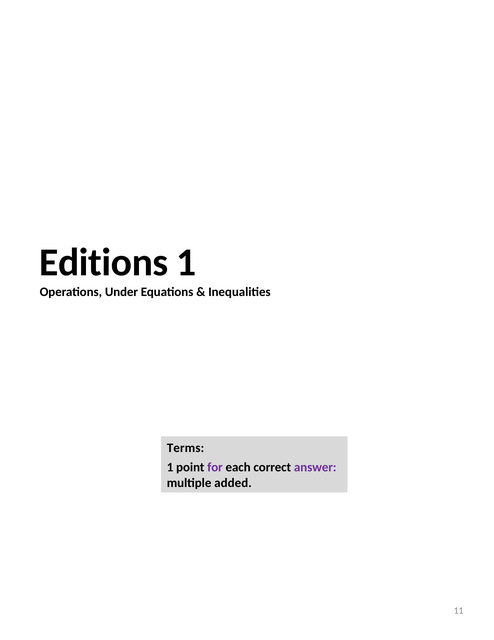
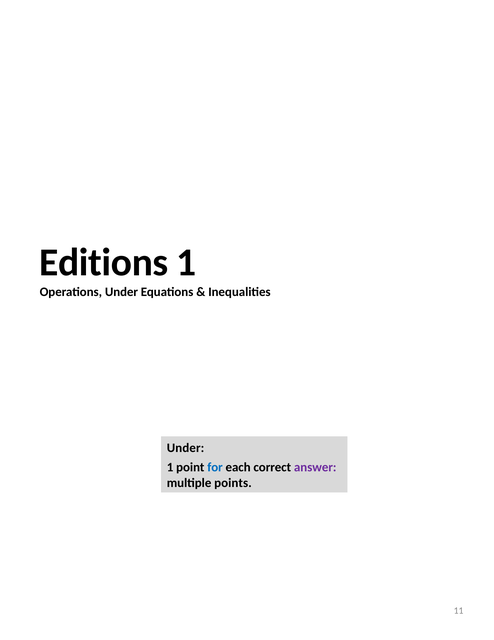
Terms: Terms -> Under (186, 447)
for colour: purple -> blue (215, 467)
added: added -> points (233, 482)
